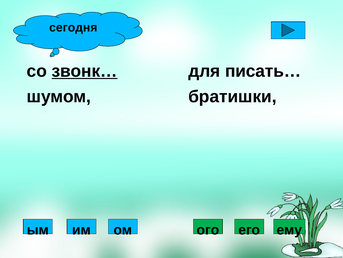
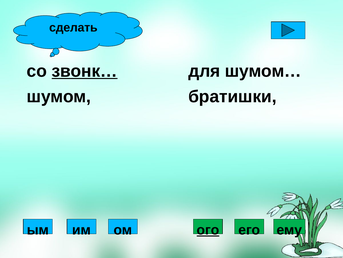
сегодня: сегодня -> сделать (73, 27)
писать…: писать… -> шумом… (263, 71)
ого underline: none -> present (208, 229)
